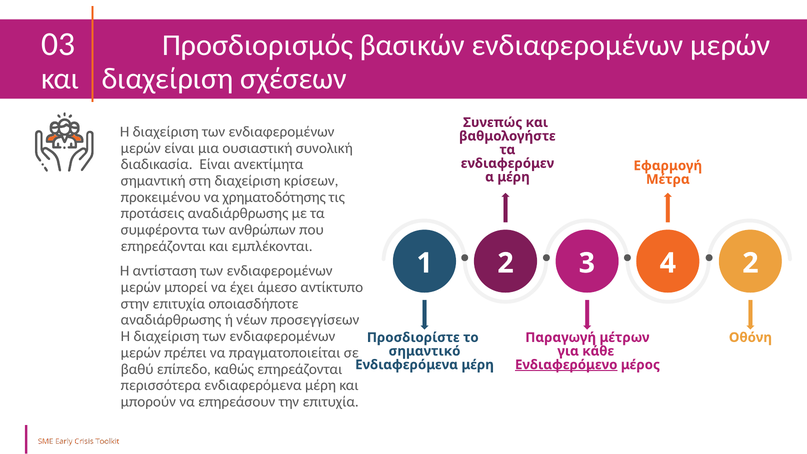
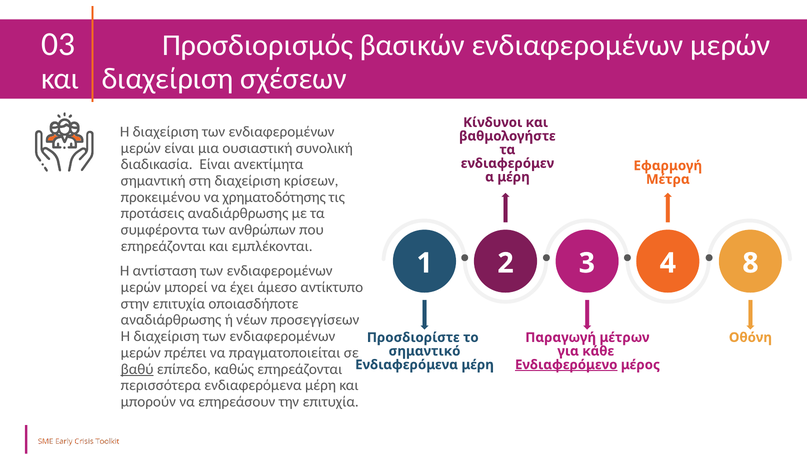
Συνεπώς: Συνεπώς -> Κίνδυνοι (493, 122)
4 2: 2 -> 8 (750, 263)
βαθύ underline: none -> present (137, 369)
